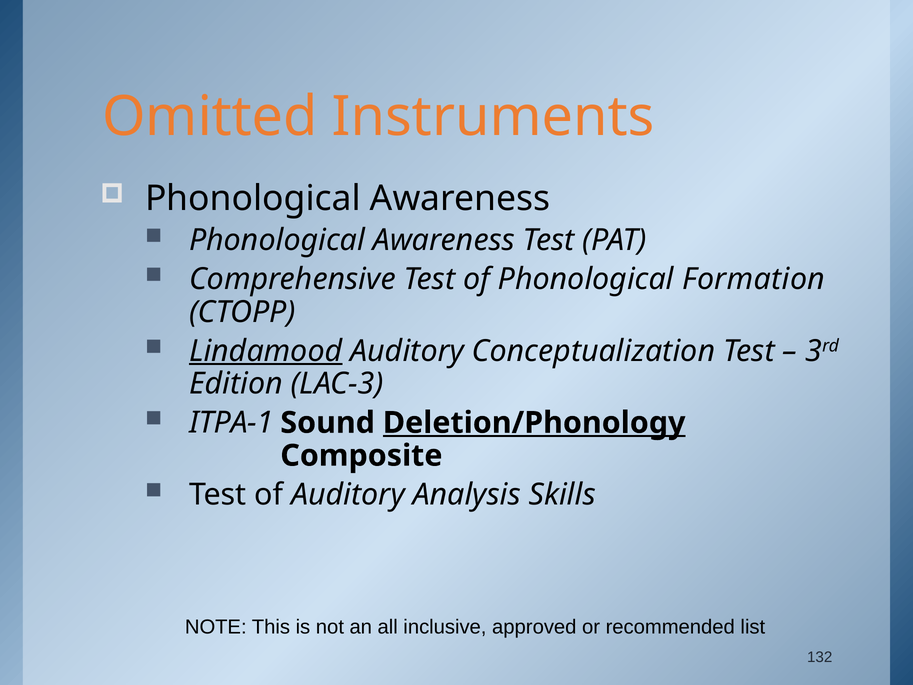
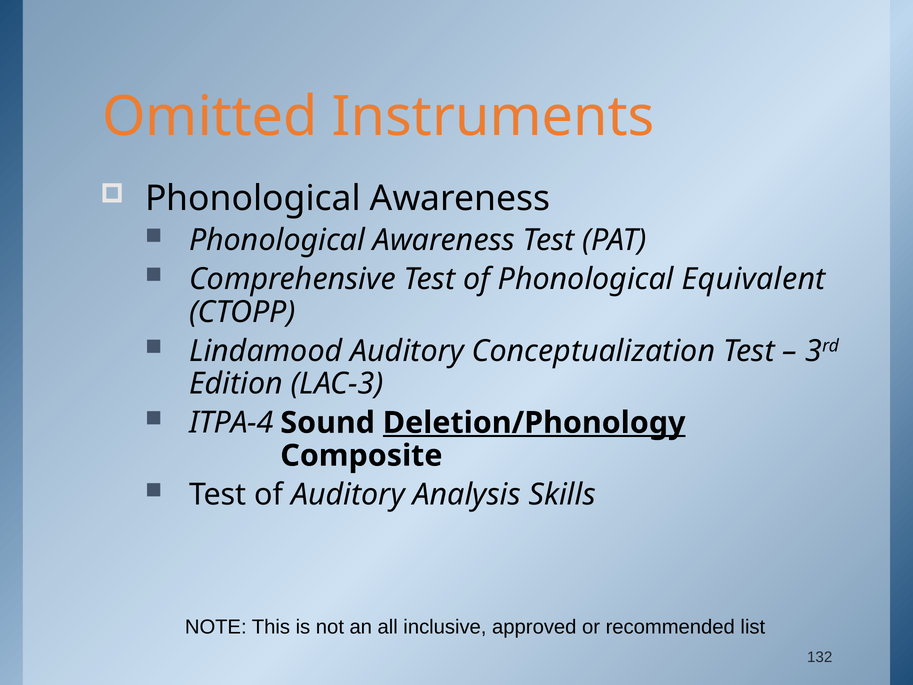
Formation: Formation -> Equivalent (754, 279)
Lindamood underline: present -> none (266, 351)
ITPA-1: ITPA-1 -> ITPA-4 (231, 423)
